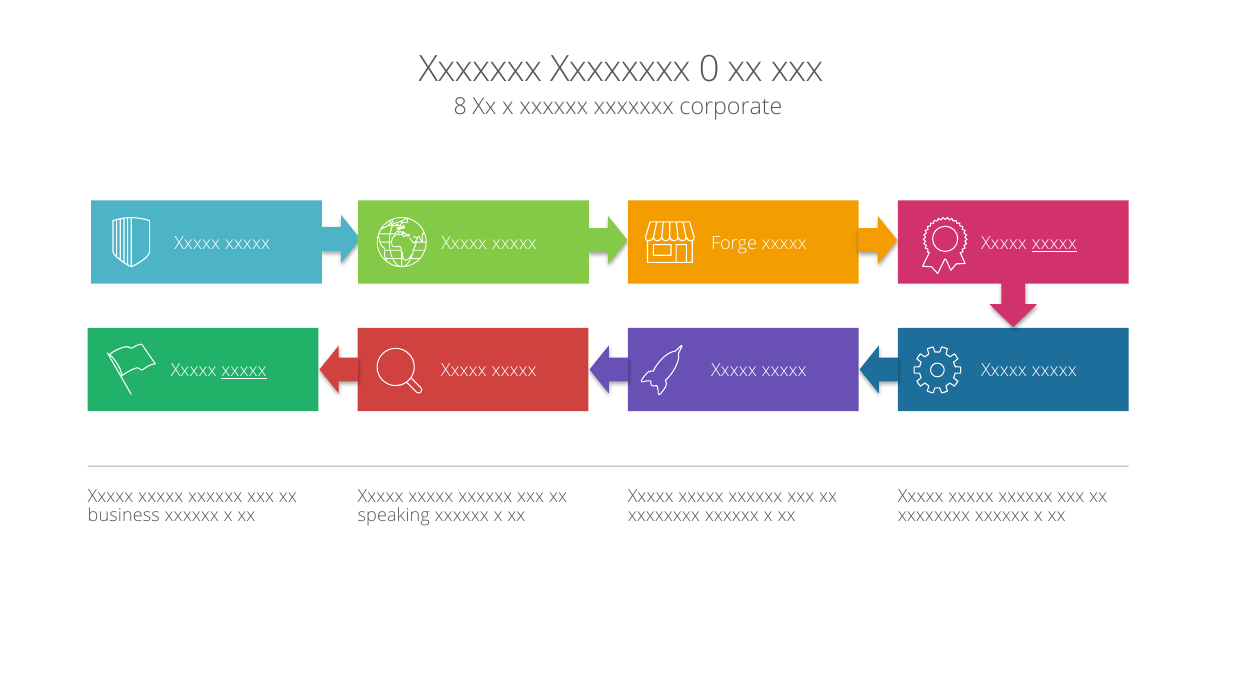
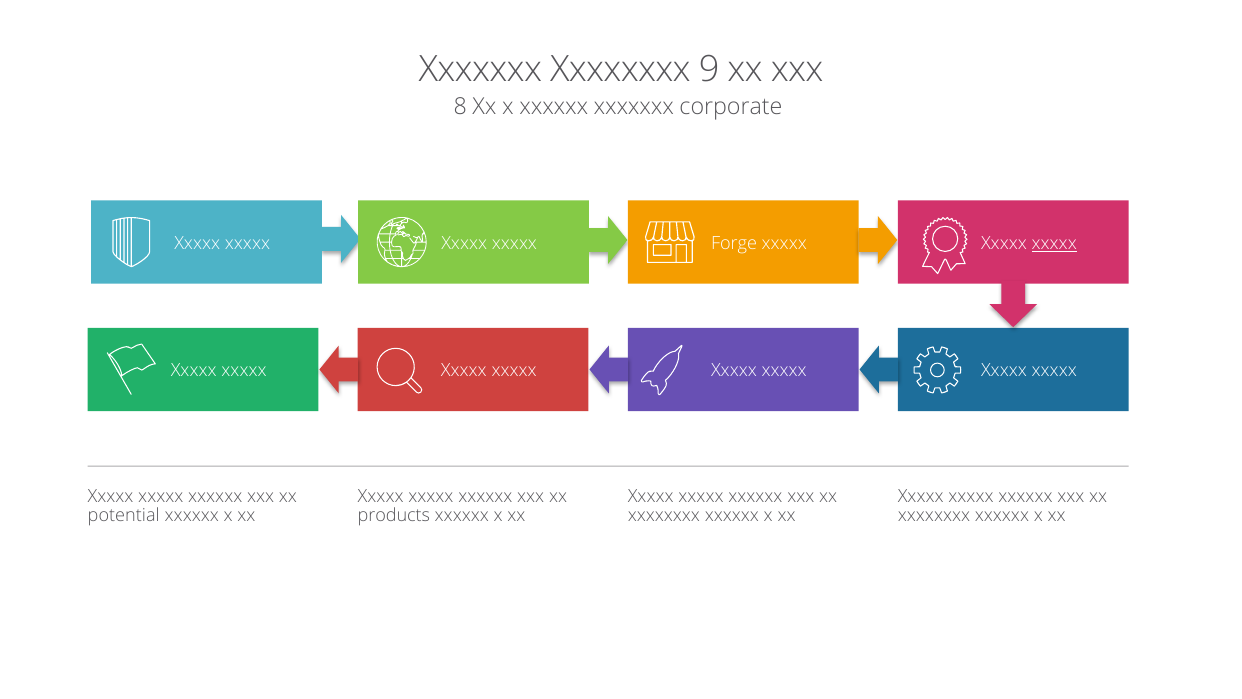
0: 0 -> 9 (709, 69)
xxxxx underline: present -> none (244, 371)
business: business -> potential (124, 515)
speaking: speaking -> products (394, 515)
